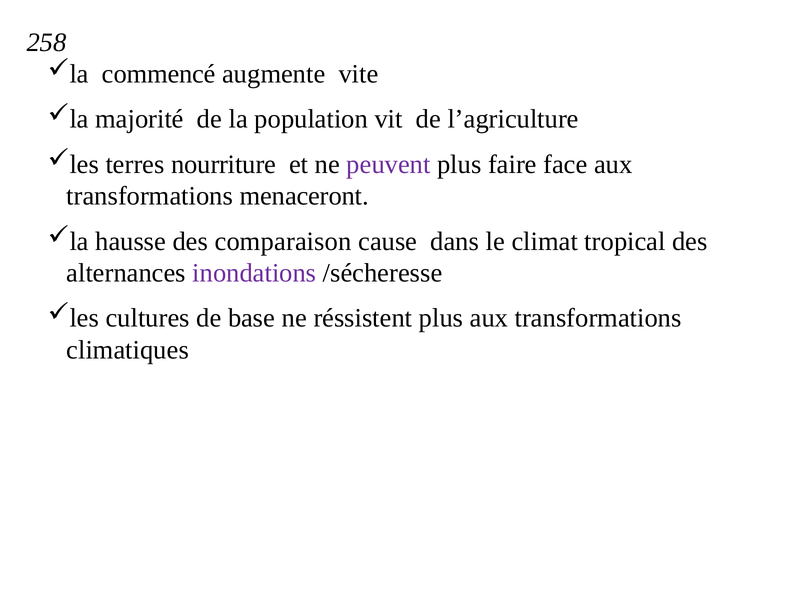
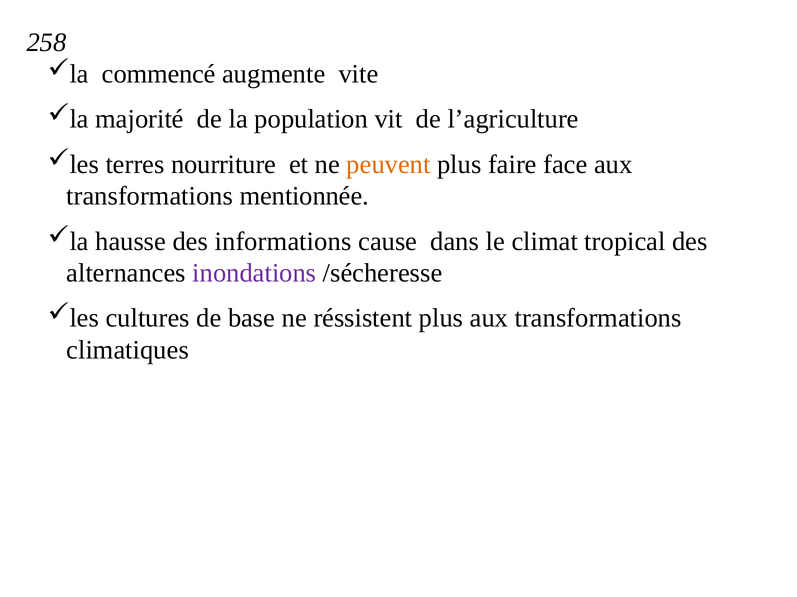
peuvent colour: purple -> orange (389, 165)
menaceront: menaceront -> mentionnée (304, 196)
comparaison: comparaison -> informations (283, 242)
